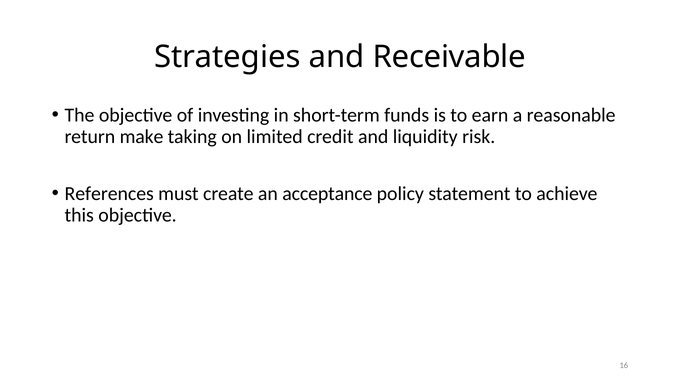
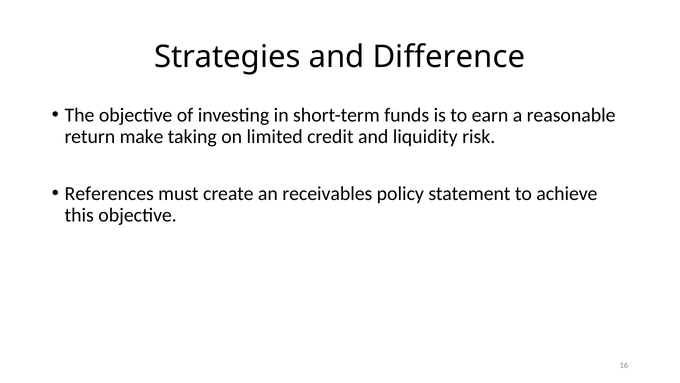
Receivable: Receivable -> Difference (449, 57)
acceptance: acceptance -> receivables (327, 193)
